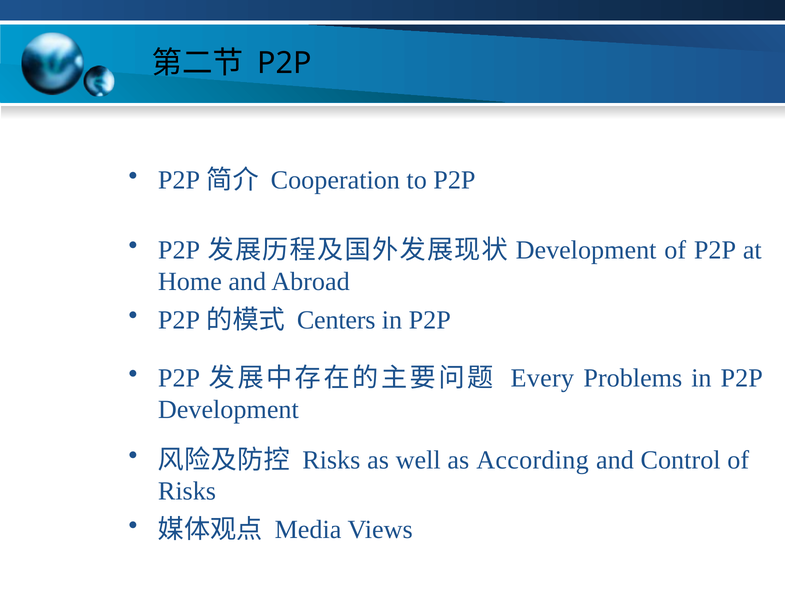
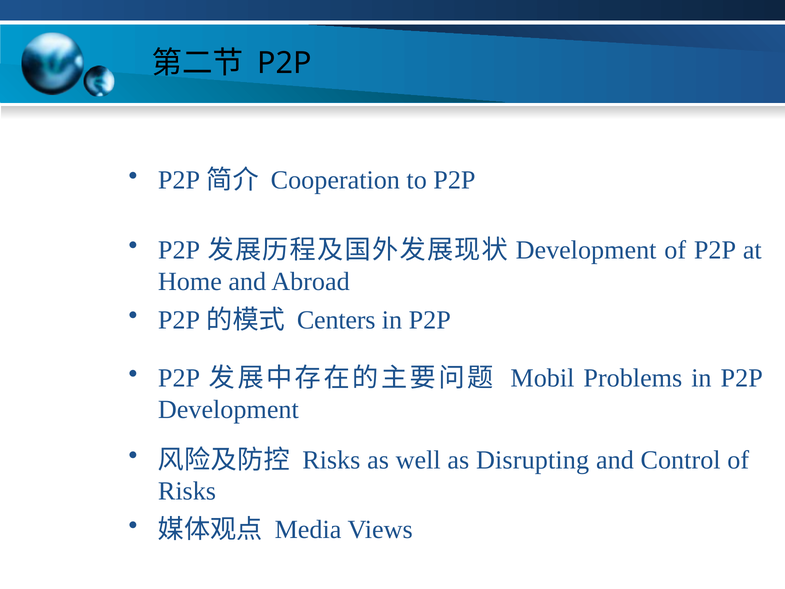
Every: Every -> Mobil (542, 378)
According: According -> Disrupting (533, 460)
